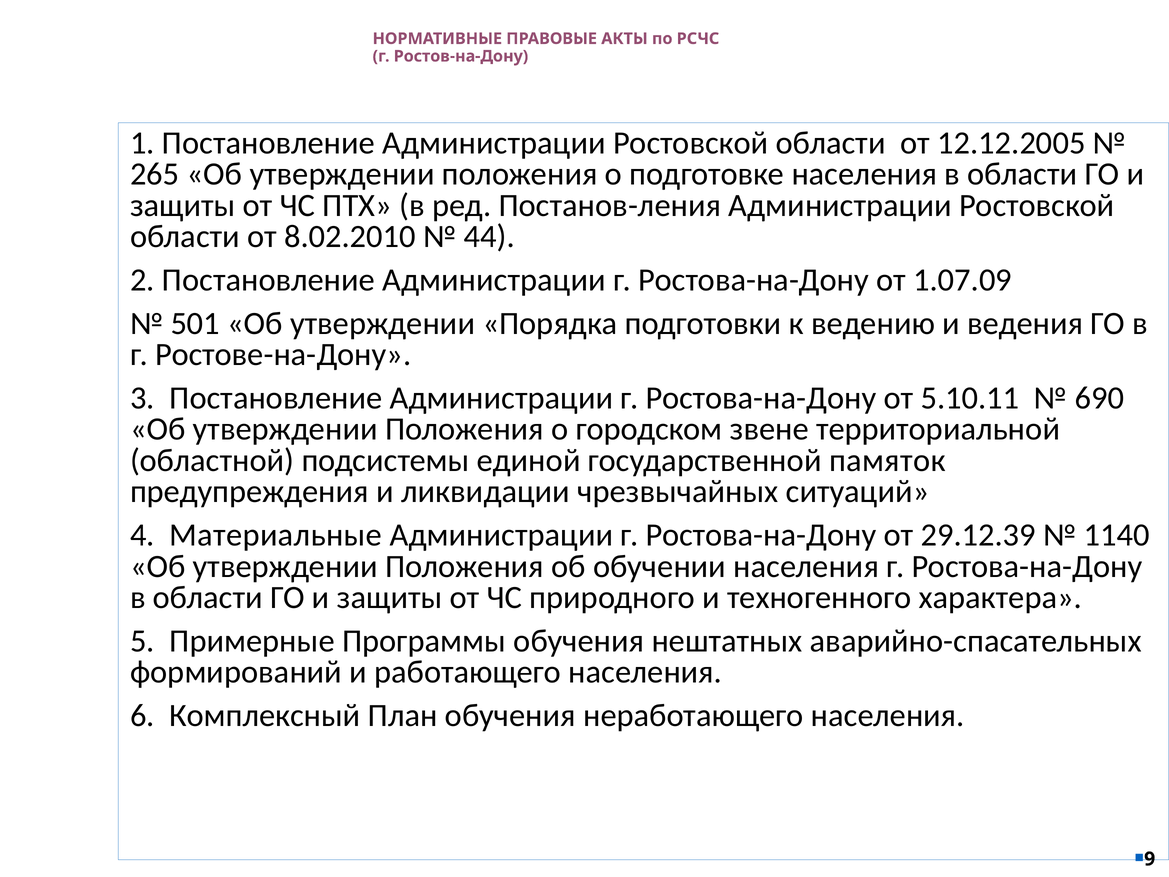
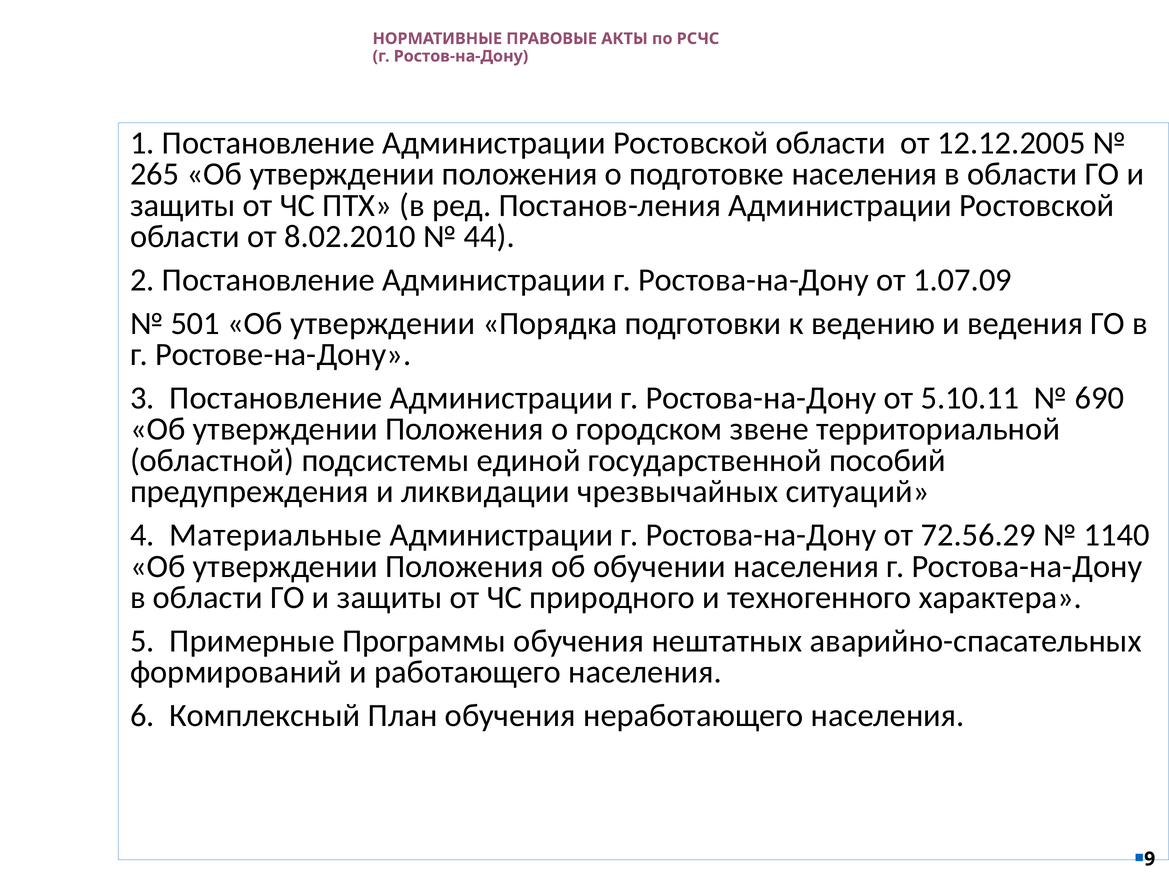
памяток: памяток -> пособий (888, 460)
29.12.39: 29.12.39 -> 72.56.29 (978, 535)
